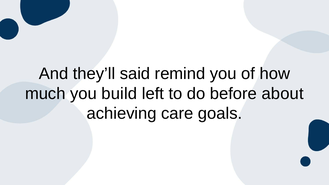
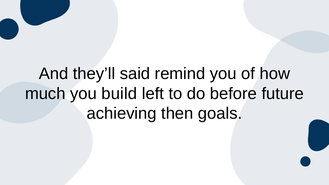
about: about -> future (283, 94)
care: care -> then (177, 114)
